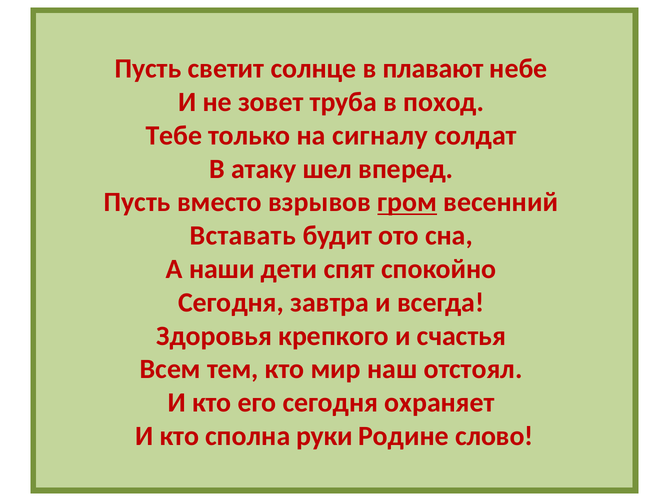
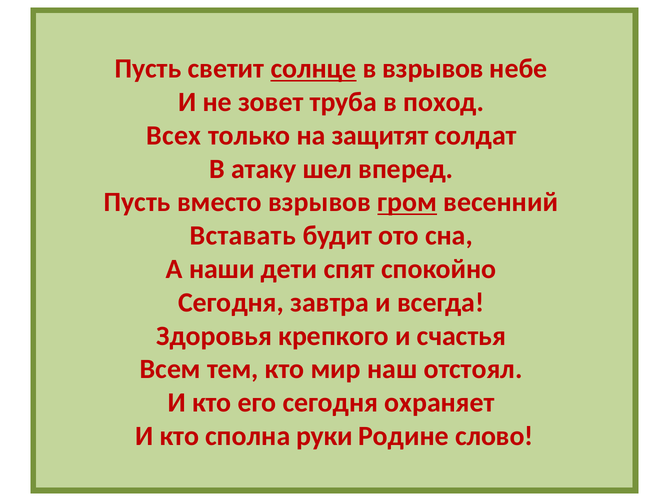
солнце underline: none -> present (314, 69)
в плавают: плавают -> взрывов (433, 69)
Тебе: Тебе -> Всех (174, 136)
сигналу: сигналу -> защитят (380, 136)
